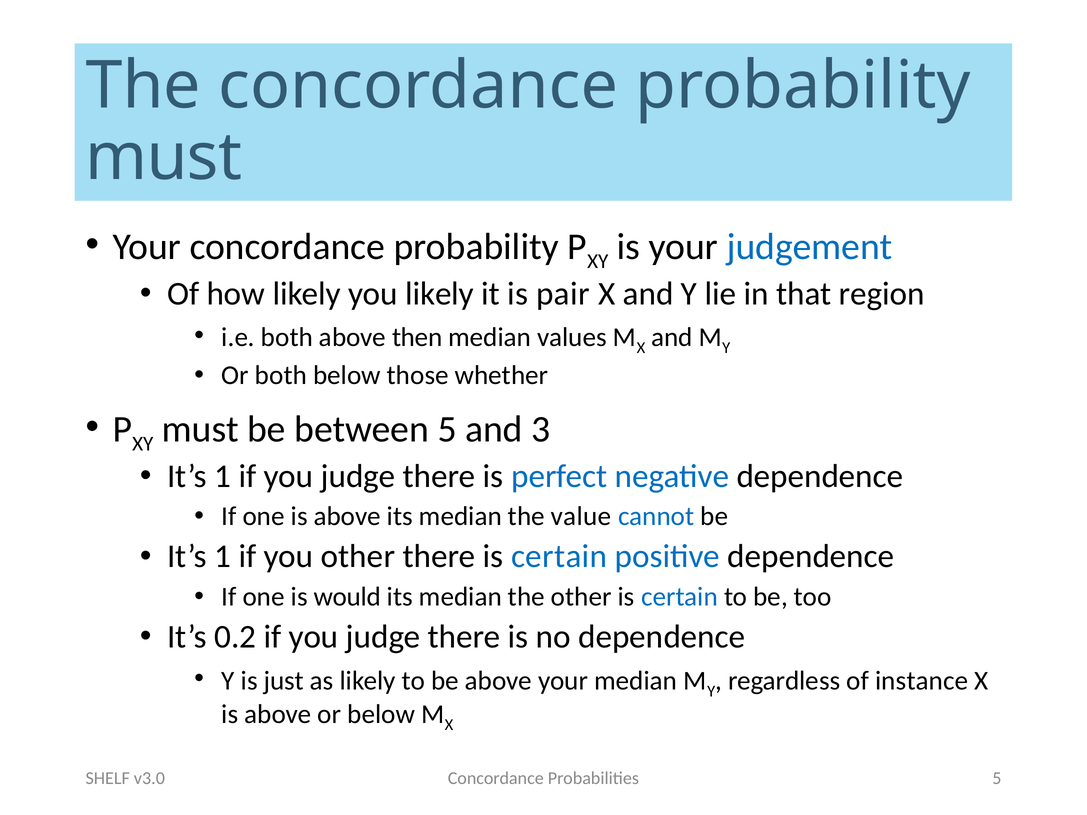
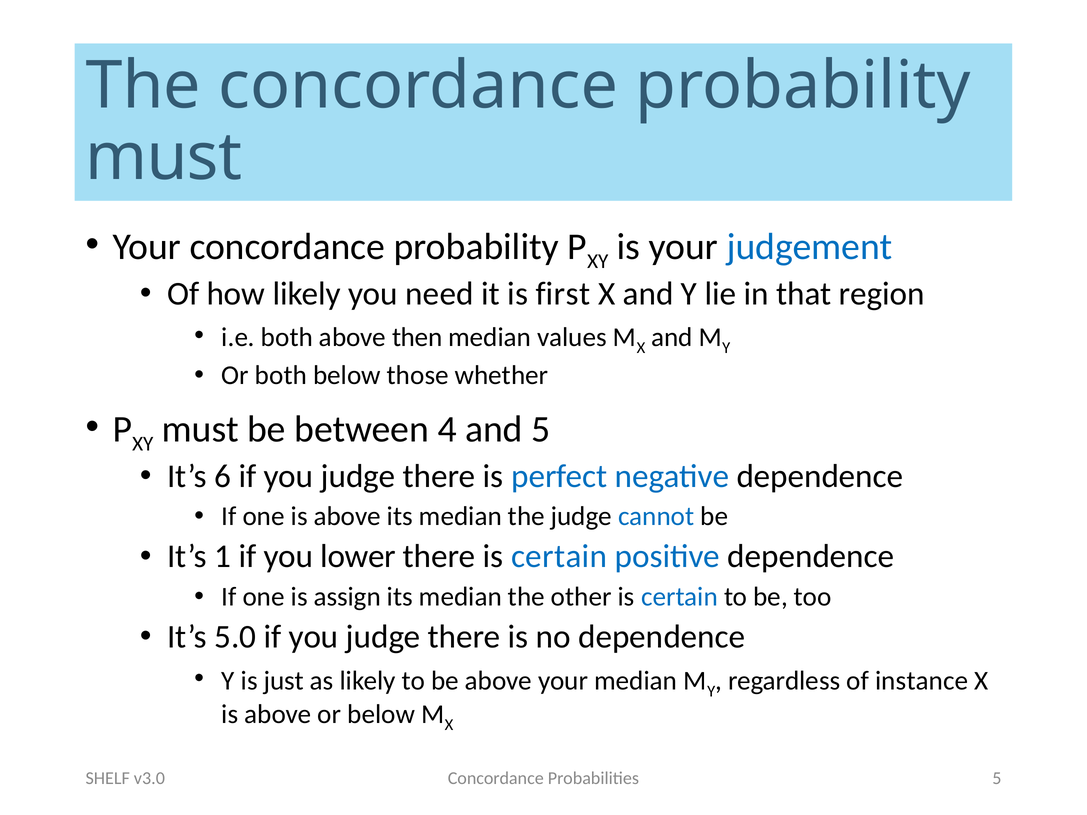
you likely: likely -> need (439, 294)
pair: pair -> first (563, 294)
between 5: 5 -> 4 (447, 429)
and 3: 3 -> 5 (541, 429)
1: 1 -> 6 (223, 476)
the value: value -> judge (581, 517)
you other: other -> lower (358, 557)
would: would -> assign (347, 597)
0.2: 0.2 -> 5.0 (235, 637)
